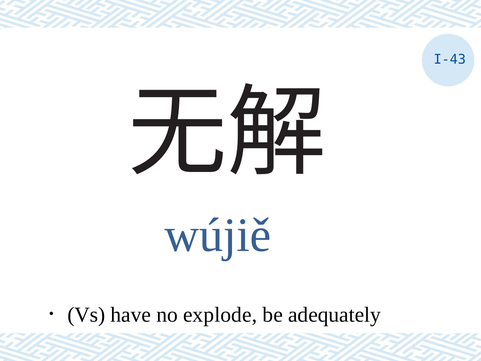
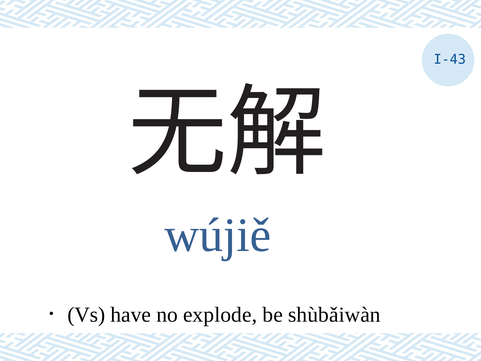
adequately: adequately -> shùbǎiwàn (334, 314)
